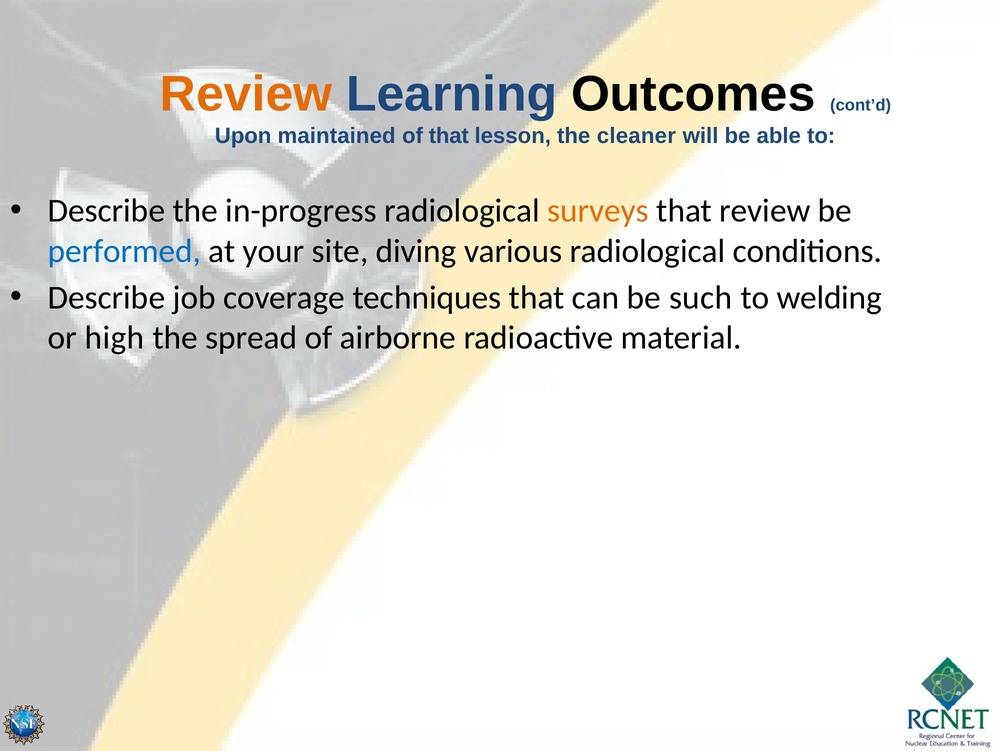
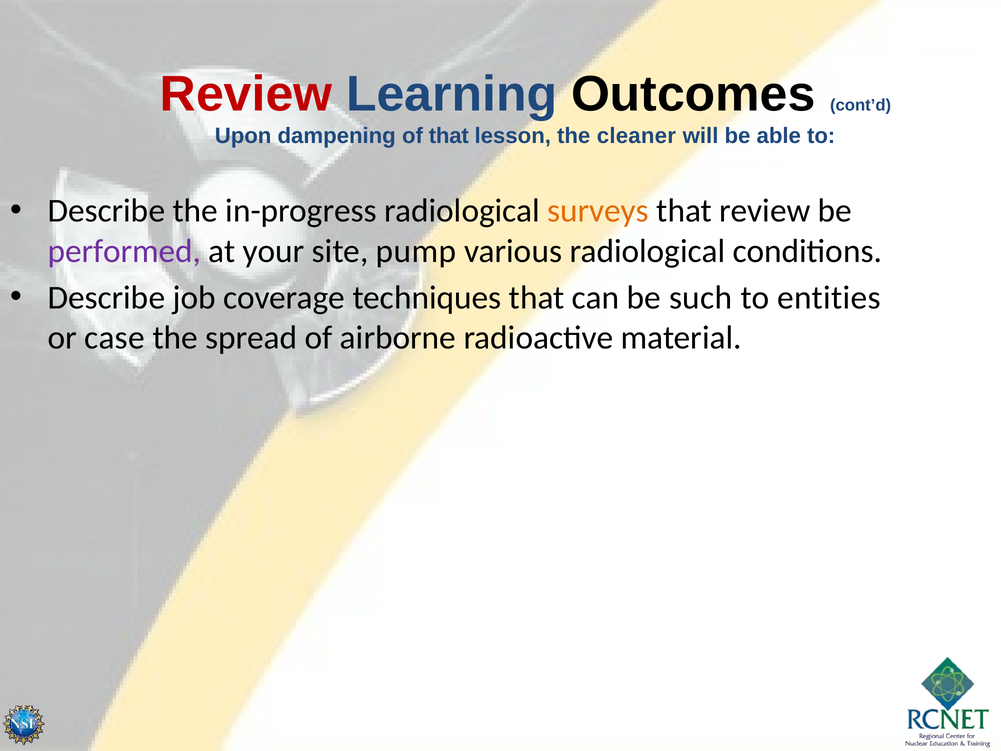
Review colour: orange -> red (246, 94)
maintained: maintained -> dampening (337, 136)
performed colour: blue -> purple (124, 251)
diving: diving -> pump (416, 251)
welding: welding -> entities (829, 298)
high: high -> case (114, 338)
